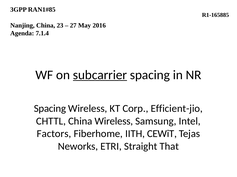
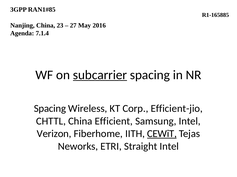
China Wireless: Wireless -> Efficient (114, 122)
Factors: Factors -> Verizon (54, 134)
CEWiT underline: none -> present (162, 134)
Straight That: That -> Intel (169, 147)
